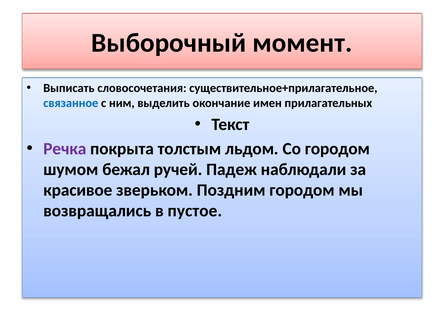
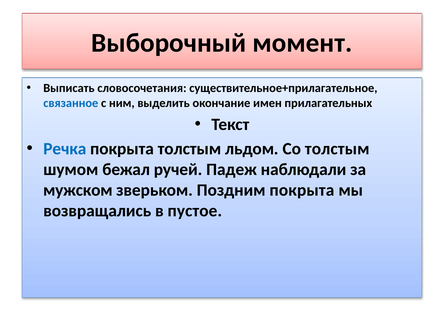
Речка colour: purple -> blue (65, 149)
Со городом: городом -> толстым (337, 149)
красивое: красивое -> мужском (78, 190)
Поздним городом: городом -> покрыта (302, 190)
